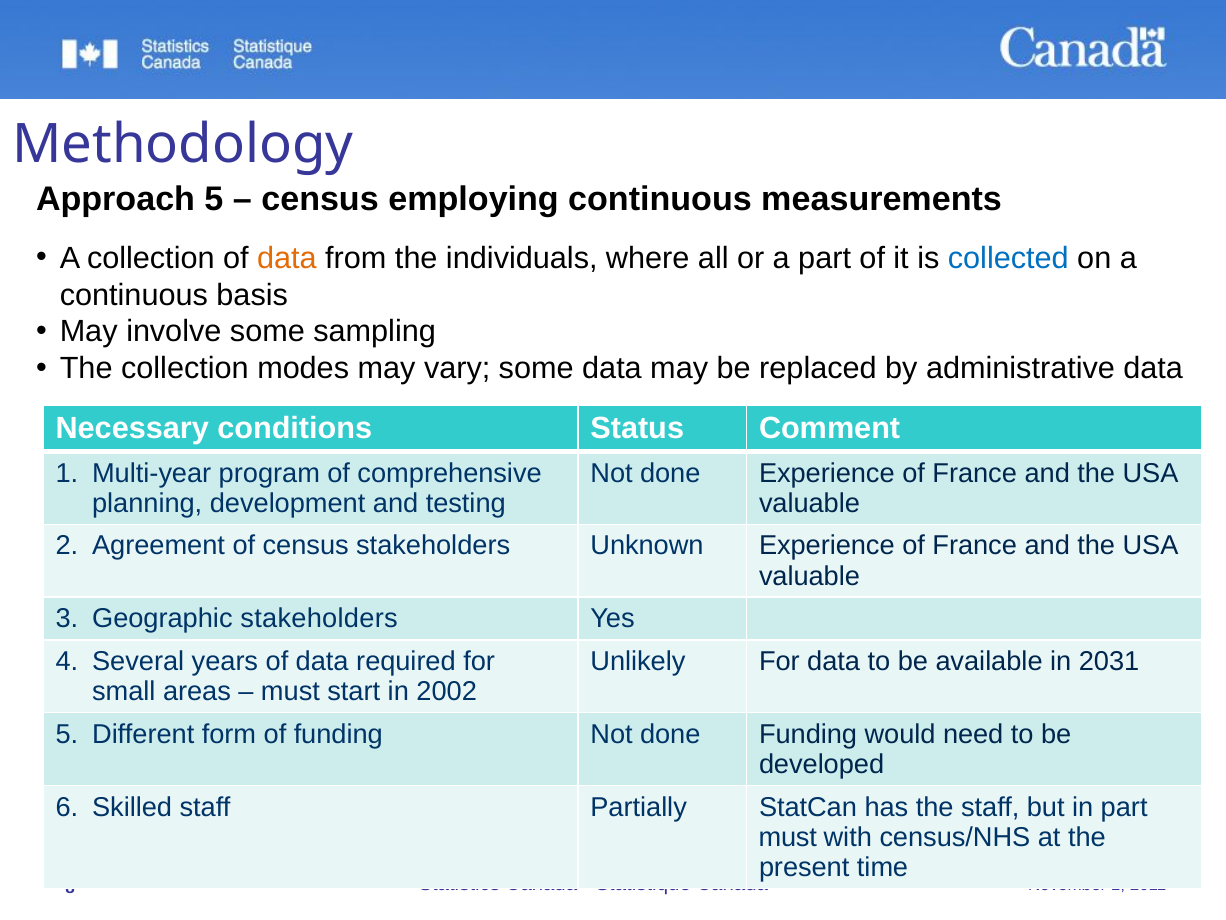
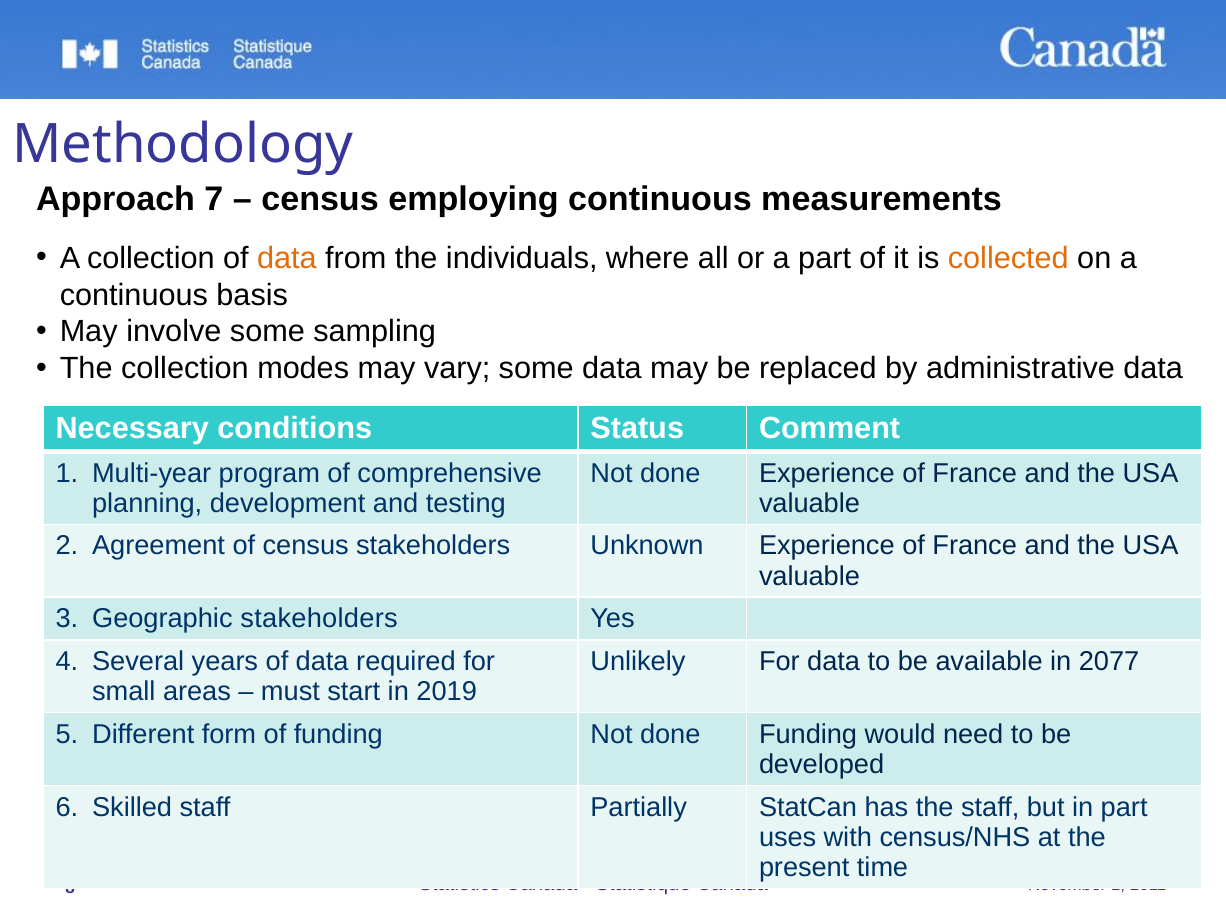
Approach 5: 5 -> 7 (214, 199)
collected colour: blue -> orange (1008, 258)
2031: 2031 -> 2077 (1109, 661)
2002: 2002 -> 2019 (447, 691)
must: must -> uses (788, 837)
